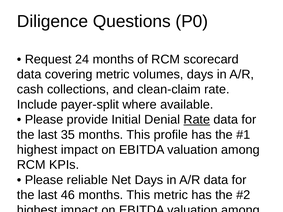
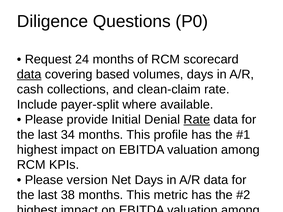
data underline: none -> present (29, 74)
covering metric: metric -> based (113, 74)
35: 35 -> 34 (68, 135)
reliable: reliable -> version (87, 180)
46: 46 -> 38 (68, 195)
